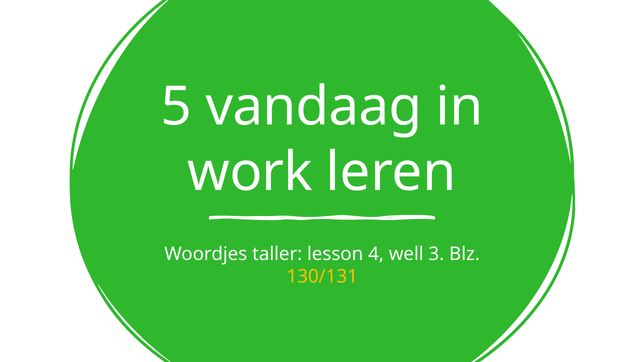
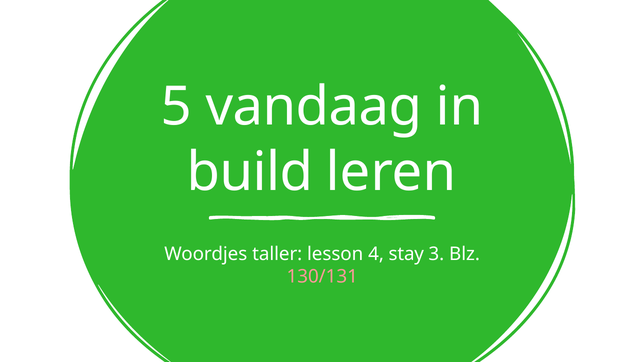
work: work -> build (250, 172)
well: well -> stay (406, 254)
130/131 colour: yellow -> pink (322, 277)
